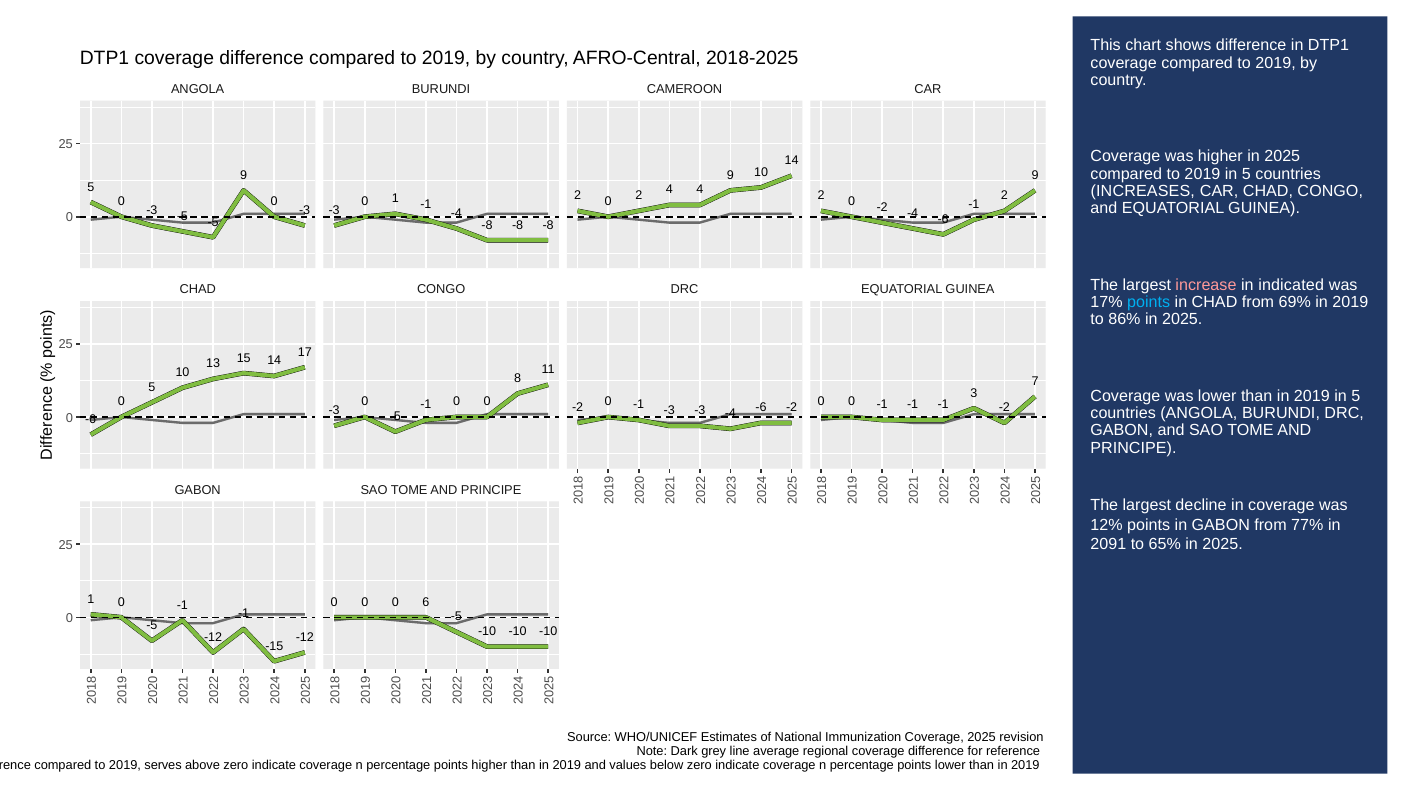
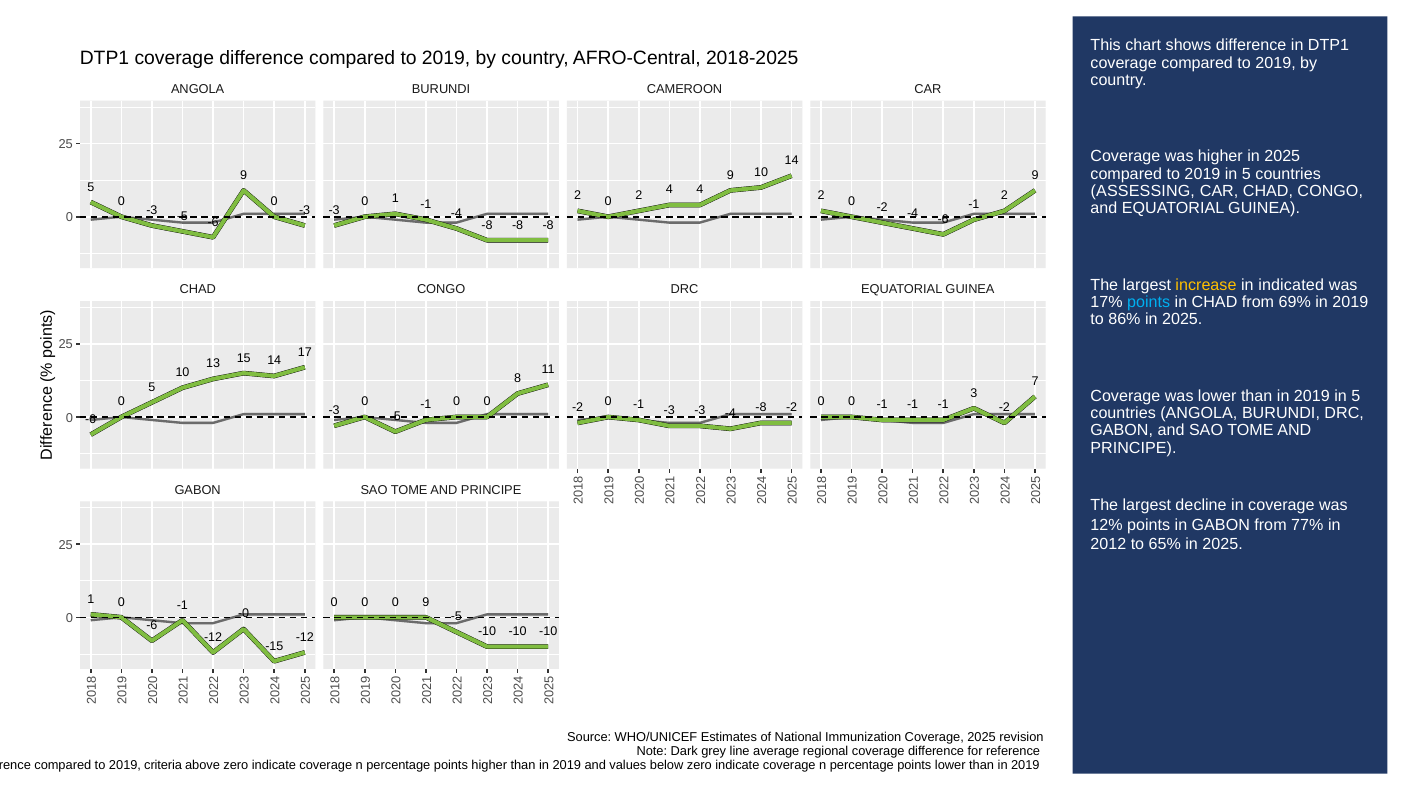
INCREASES: INCREASES -> ASSESSING (1143, 191)
-5 -5: -5 -> -6 (213, 222)
increase colour: pink -> yellow (1206, 285)
-3 -4 -6: -6 -> -8 (761, 408)
2091: 2091 -> 2012 (1108, 544)
0 6: 6 -> 9 (426, 602)
-1: -1 -> -0 (244, 614)
-5: -5 -> -6 (152, 626)
serves: serves -> criteria (163, 765)
